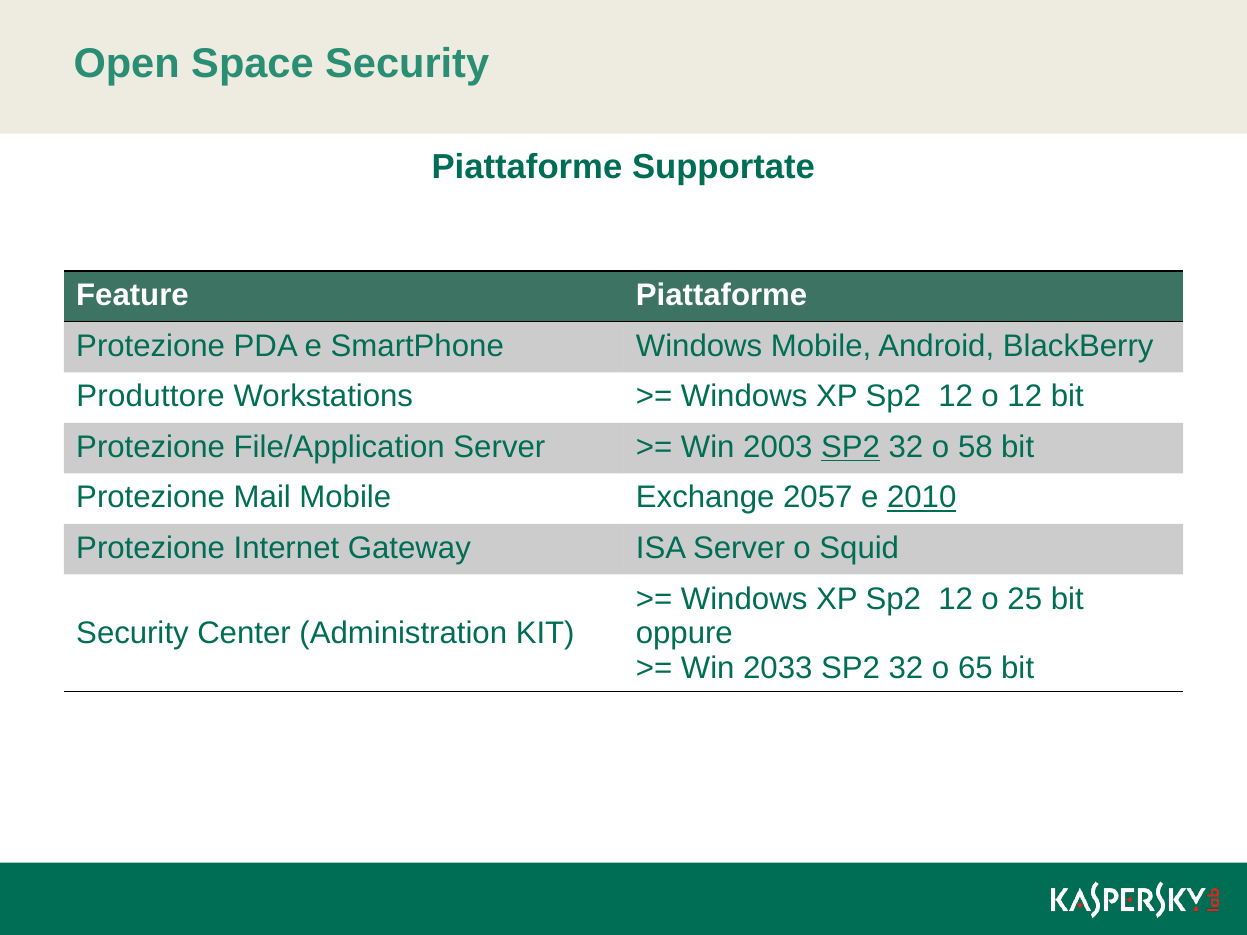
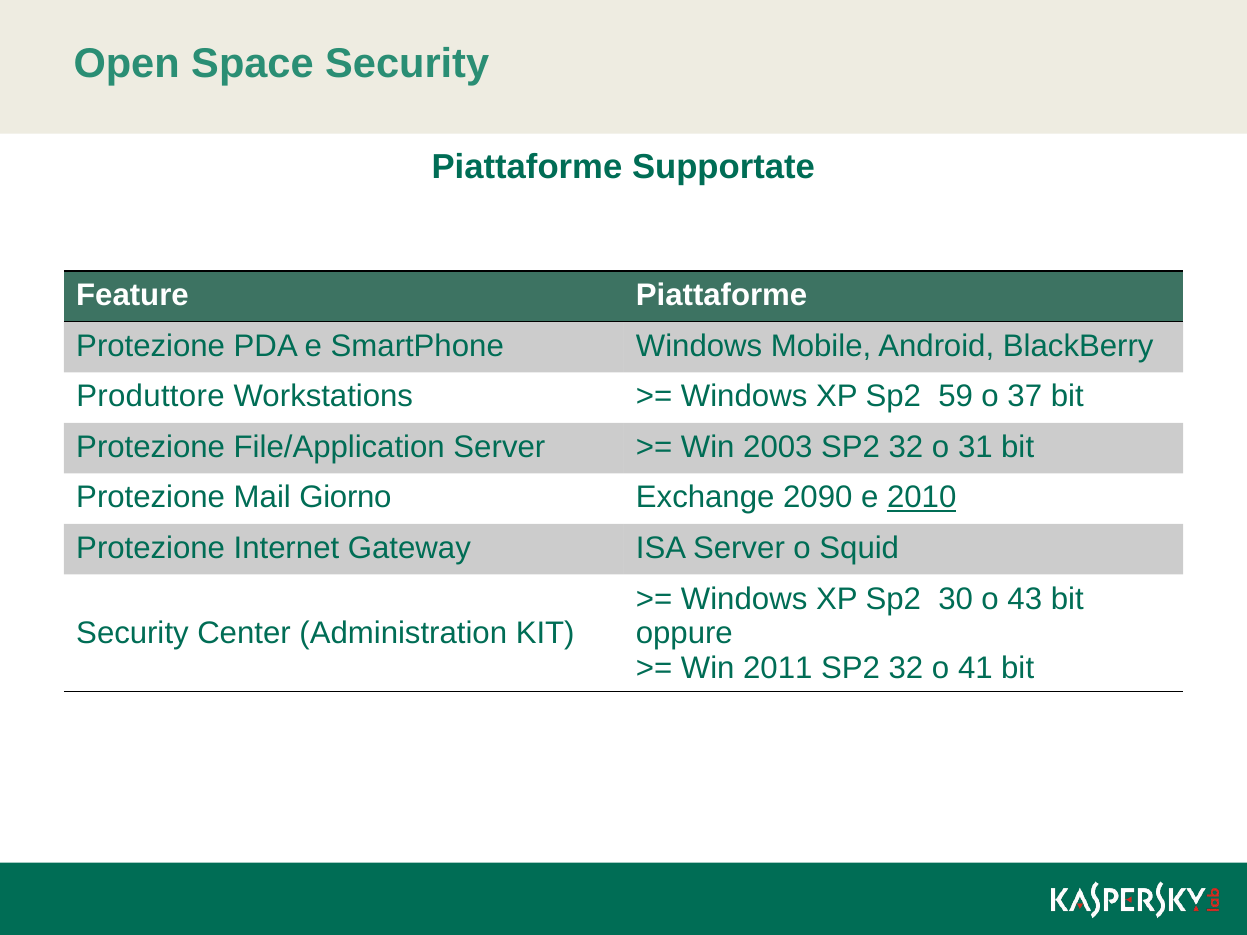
12: 12 -> 59 (956, 397)
o 12: 12 -> 37 (1025, 397)
SP2 underline: present -> none (851, 447)
58: 58 -> 31 (975, 447)
Mail Mobile: Mobile -> Giorno (345, 498)
2057: 2057 -> 2090 (818, 498)
12: 12 -> 30 (956, 599)
25: 25 -> 43 (1025, 599)
2033: 2033 -> 2011 (778, 669)
65: 65 -> 41 (975, 669)
